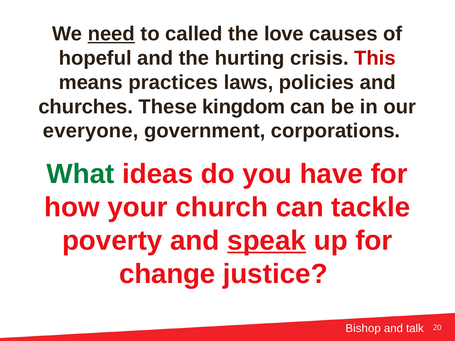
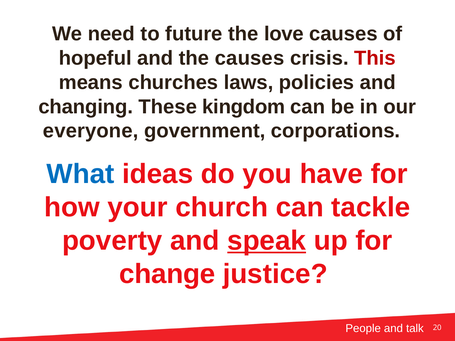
need underline: present -> none (111, 34)
called: called -> future (194, 34)
the hurting: hurting -> causes (250, 58)
practices: practices -> churches (173, 83)
churches: churches -> changing (86, 107)
What colour: green -> blue (81, 174)
Bishop: Bishop -> People (363, 329)
